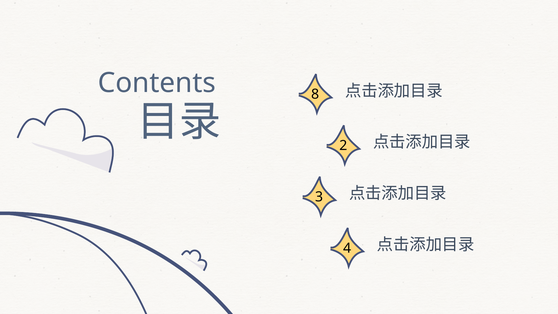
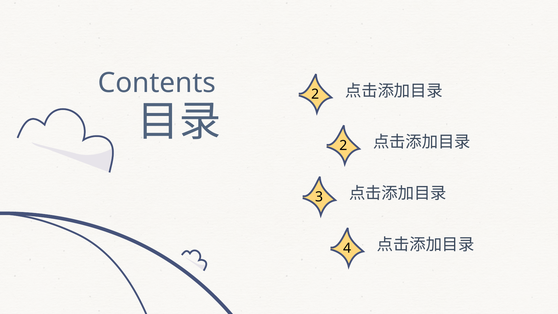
Contents 8: 8 -> 2 (315, 94)
